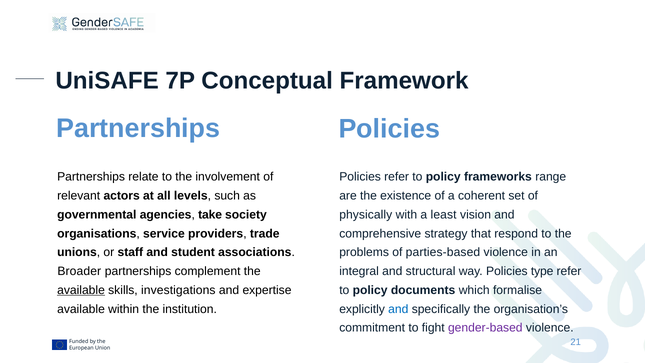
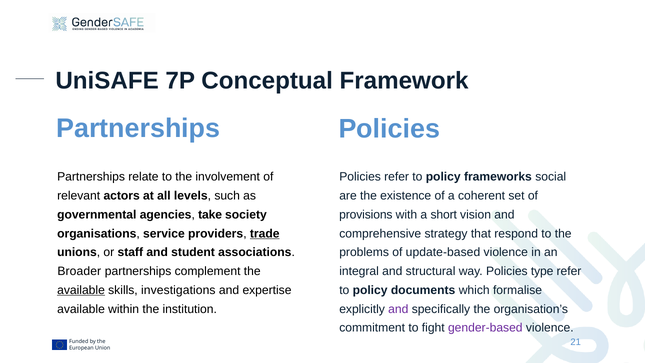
range: range -> social (551, 177)
physically: physically -> provisions (366, 215)
least: least -> short (444, 215)
trade underline: none -> present (265, 233)
parties-based: parties-based -> update-based (443, 252)
and colour: blue -> purple (398, 309)
